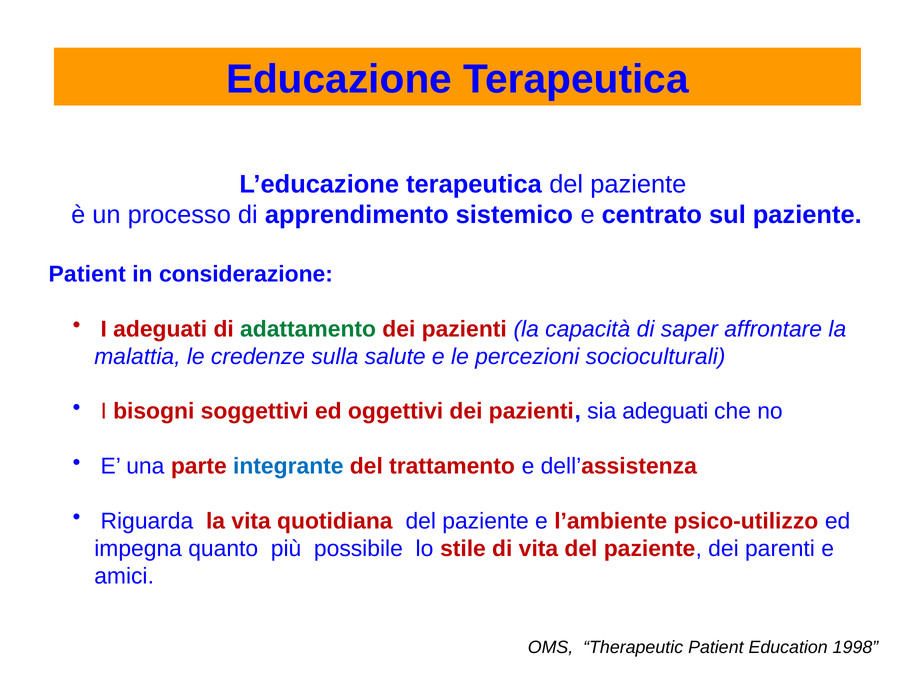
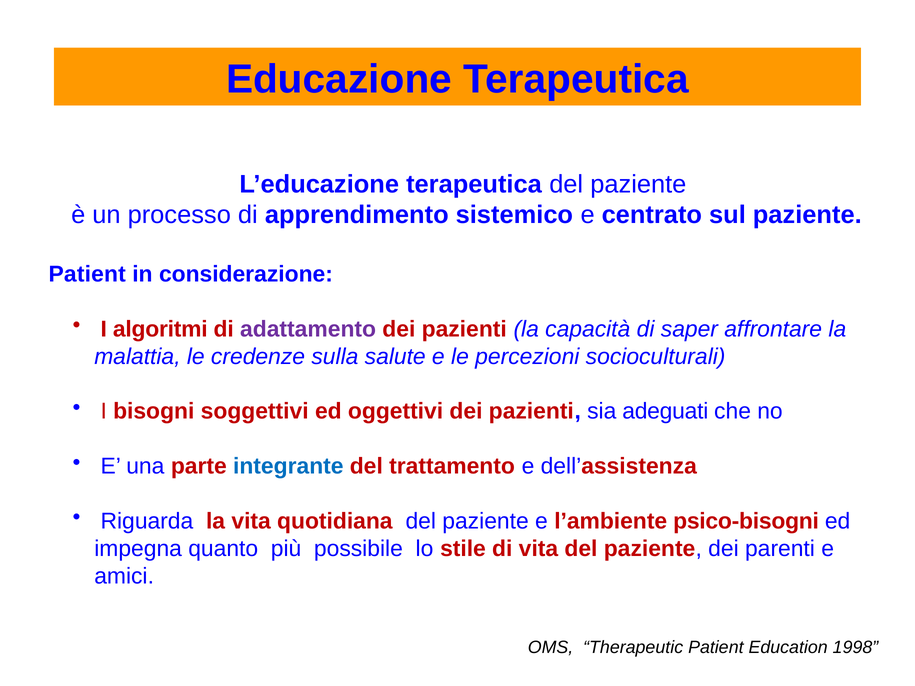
I adeguati: adeguati -> algoritmi (160, 329)
adattamento colour: green -> purple (308, 329)
psico-utilizzo: psico-utilizzo -> psico-bisogni (746, 521)
